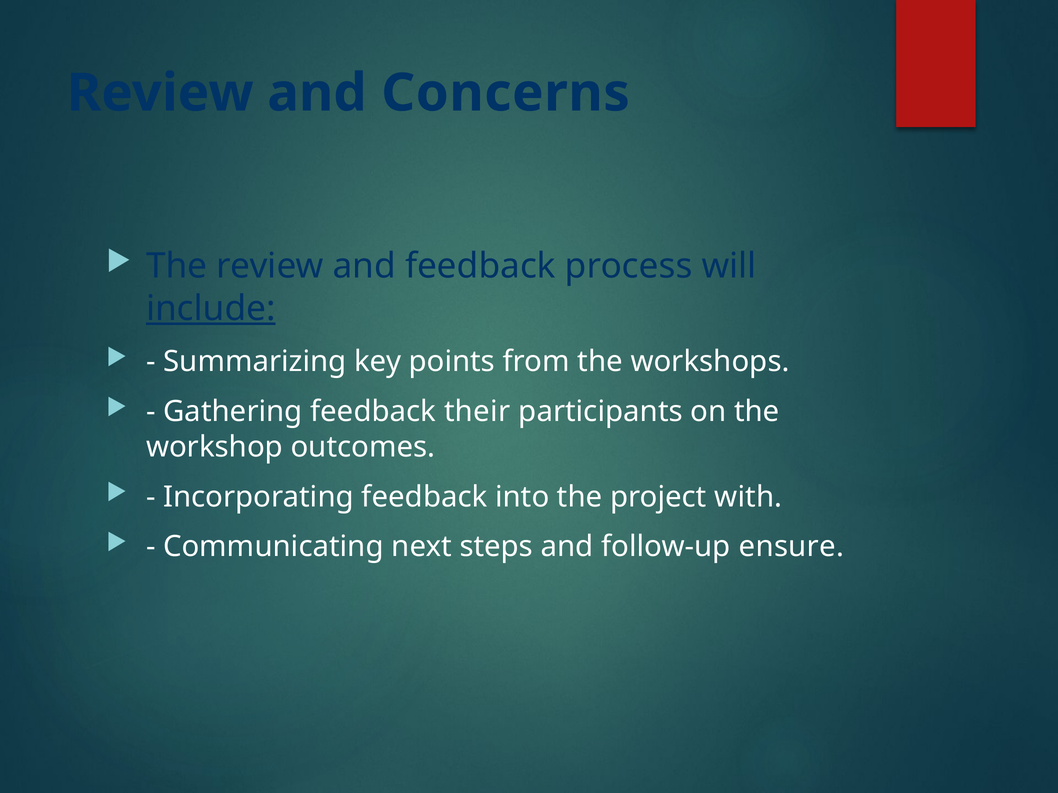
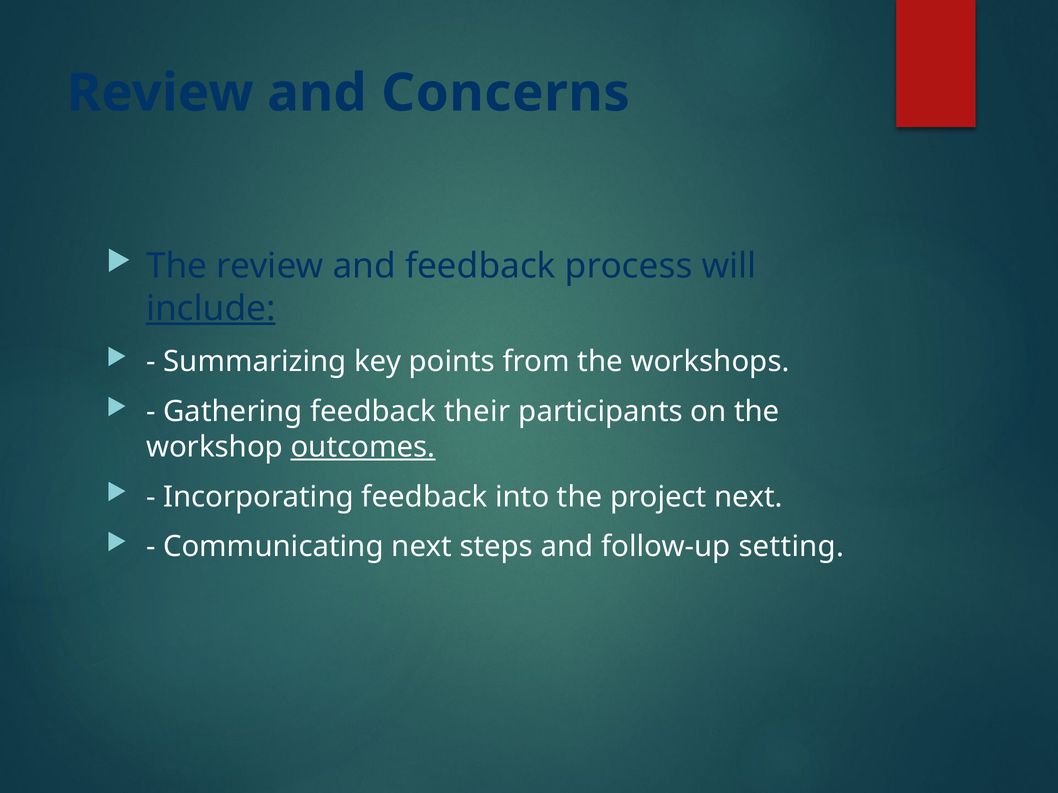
outcomes underline: none -> present (363, 447)
project with: with -> next (748, 497)
ensure: ensure -> setting (791, 547)
